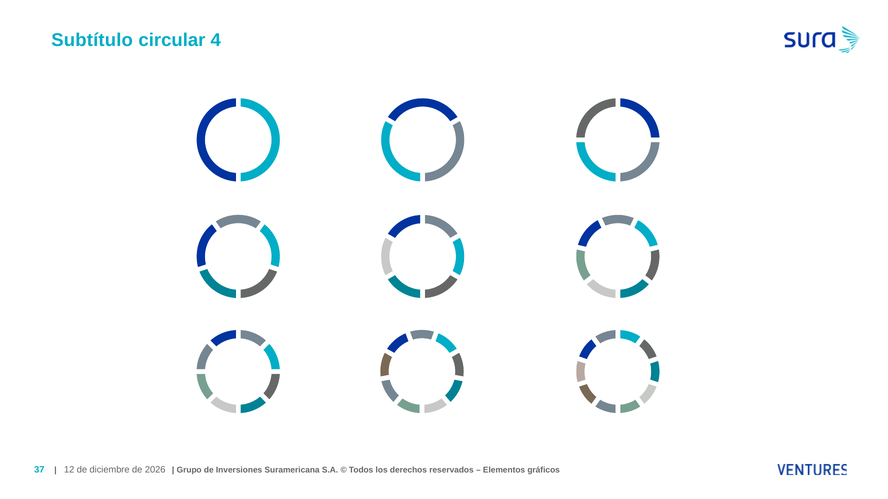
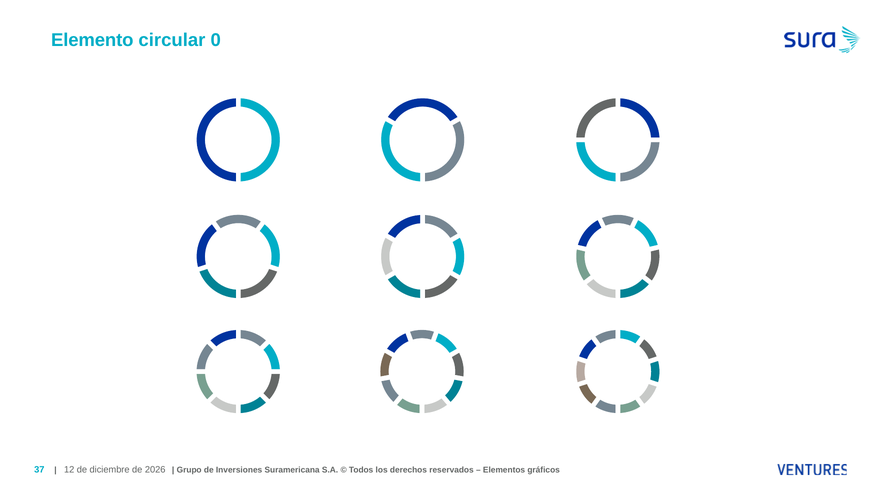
Subtítulo: Subtítulo -> Elemento (92, 40)
4: 4 -> 0 (216, 40)
